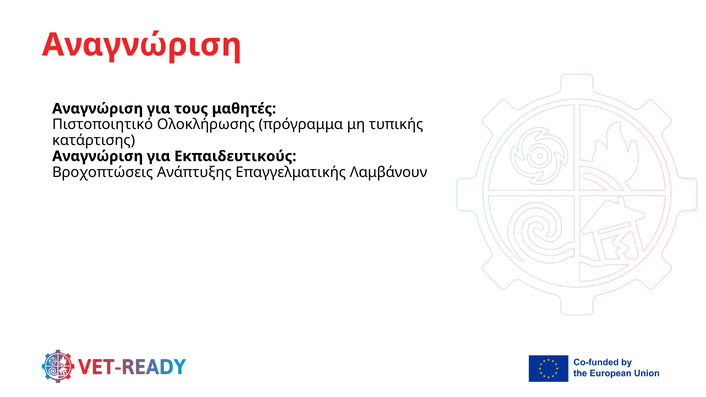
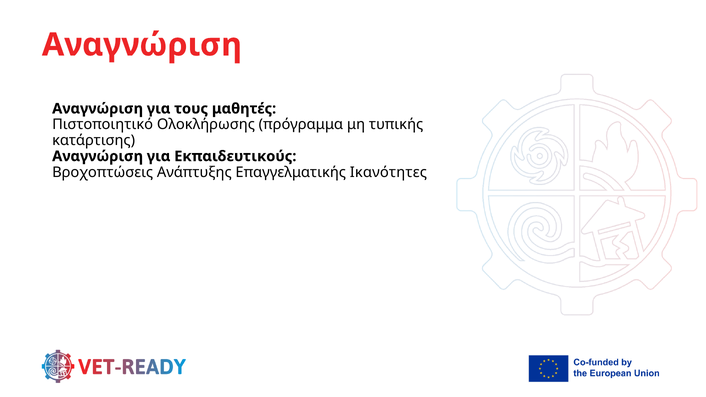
Λαμβάνουν: Λαμβάνουν -> Ικανότητες (388, 172)
